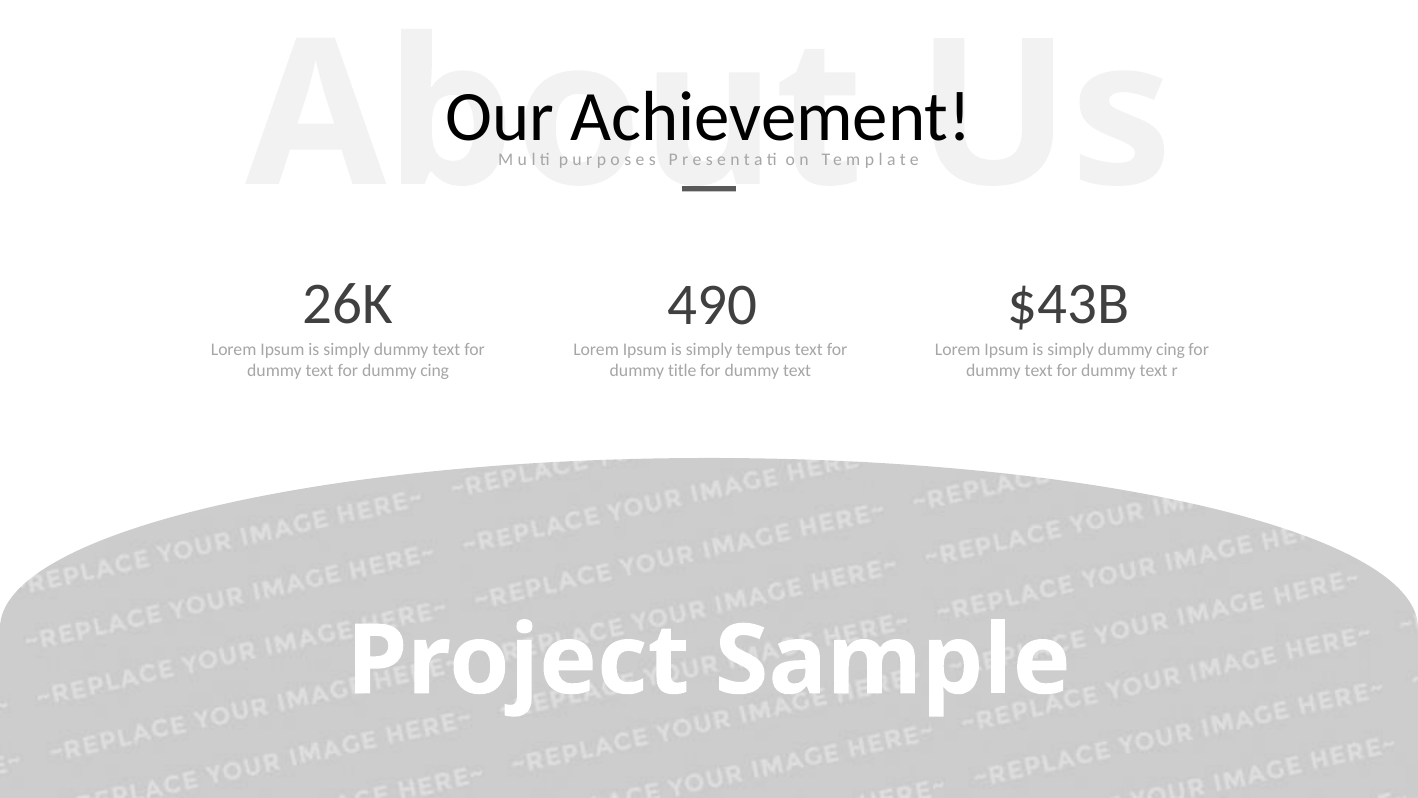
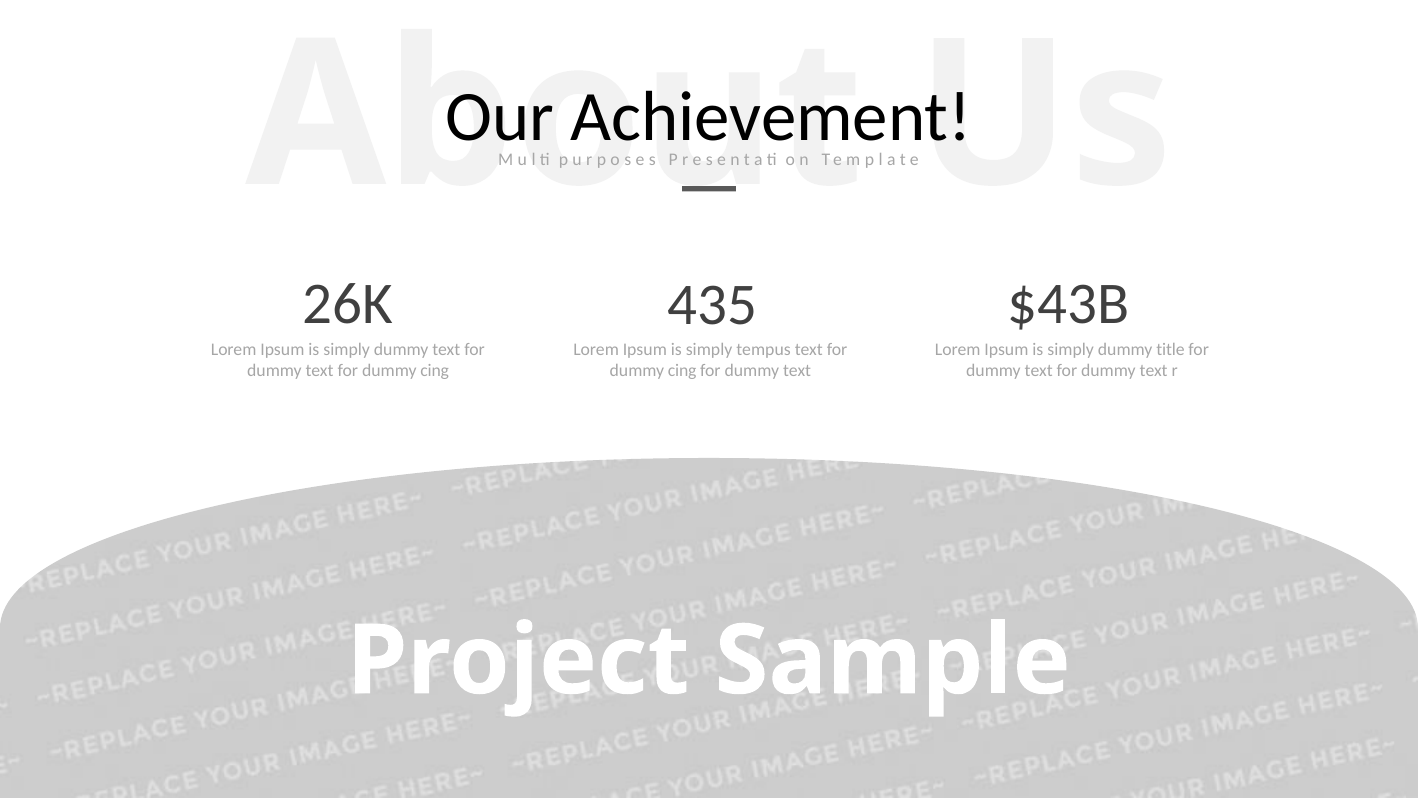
490: 490 -> 435 (712, 305)
simply dummy cing: cing -> title (1171, 349)
title: title -> cing (682, 371)
